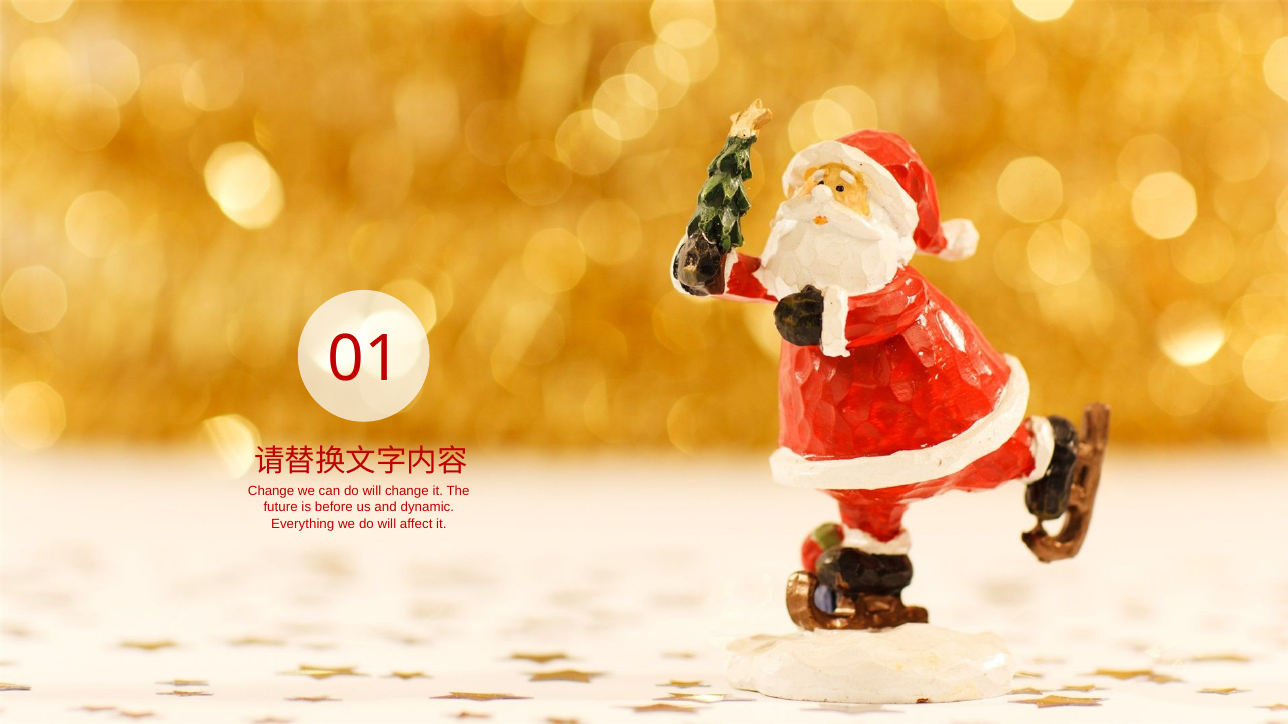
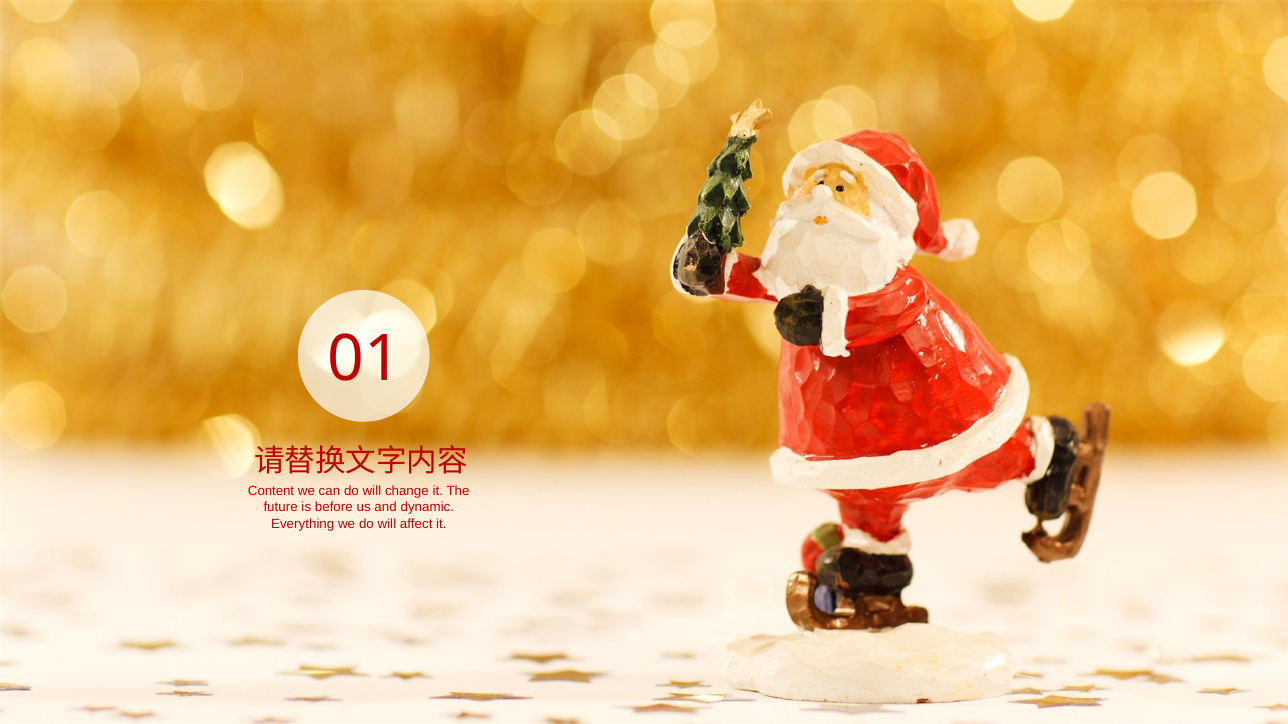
Change: Change -> Content (271, 492)
